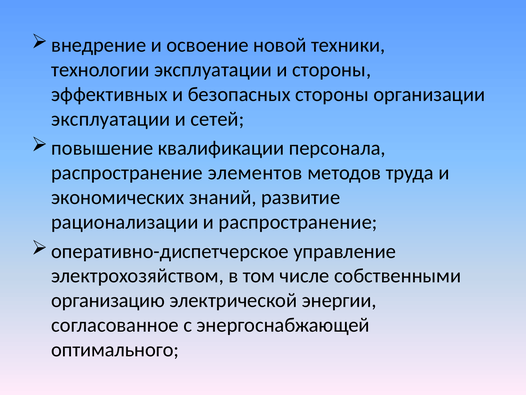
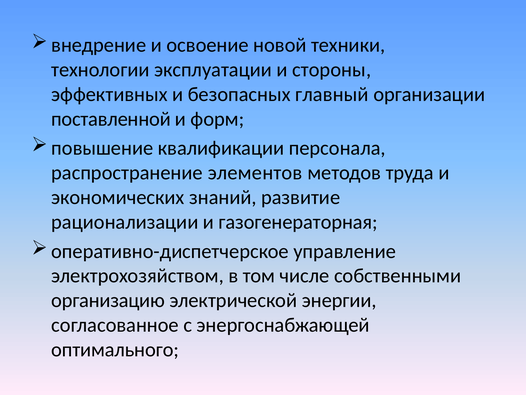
безопасных стороны: стороны -> главный (332, 94)
эксплуатации: эксплуатации -> поставленной (111, 119)
сетей: сетей -> форм (217, 119)
и распространение: распространение -> газогенераторная (298, 222)
